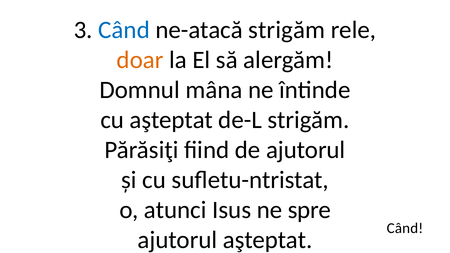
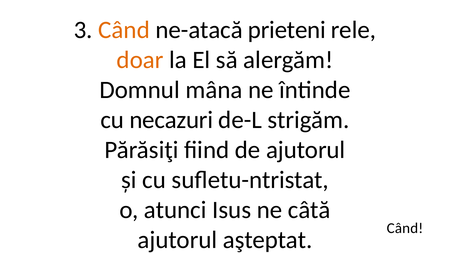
Când colour: blue -> orange (124, 30)
ne-atacă strigăm: strigăm -> prieteni (287, 30)
cu aşteptat: aşteptat -> necazuri (171, 120)
spre: spre -> câtă (309, 210)
